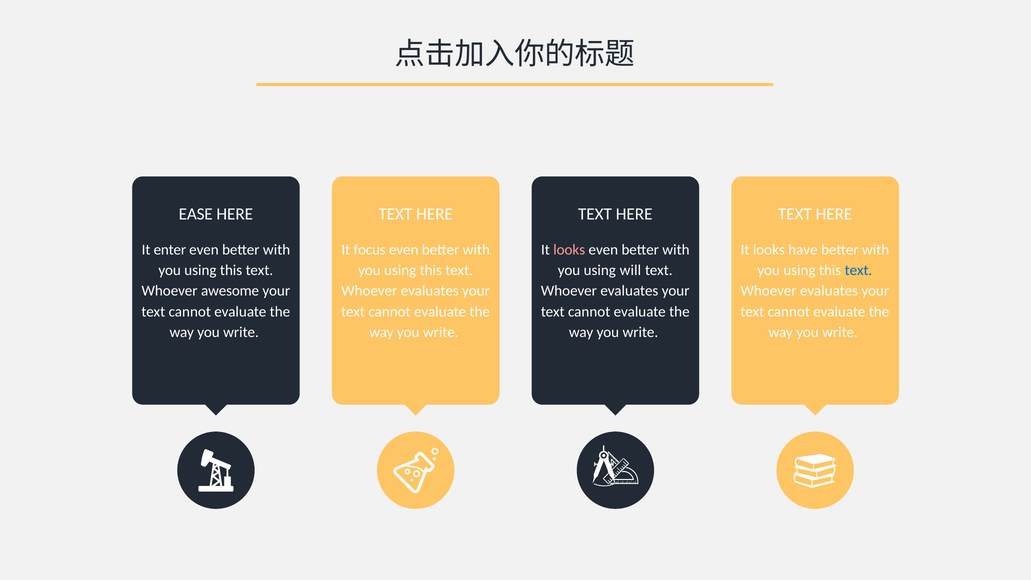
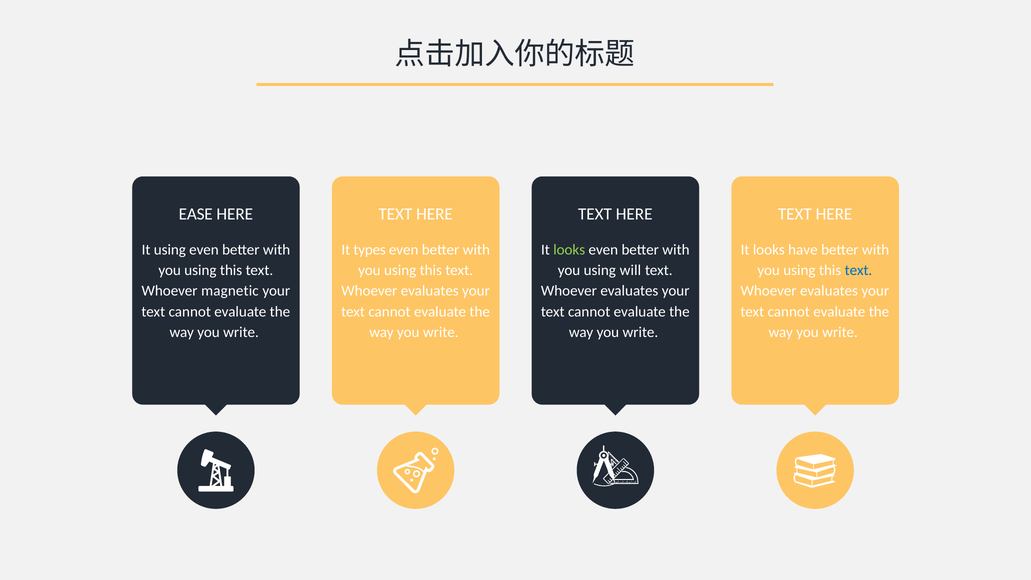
It enter: enter -> using (170, 250)
focus: focus -> types (370, 250)
looks colour: pink -> light green (569, 250)
awesome: awesome -> magnetic (230, 291)
